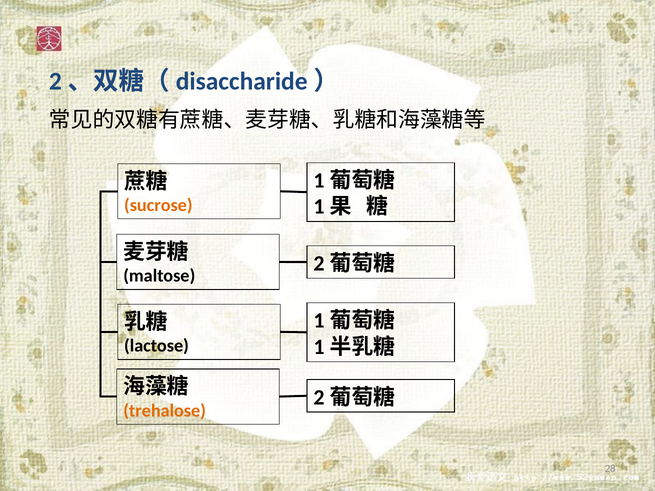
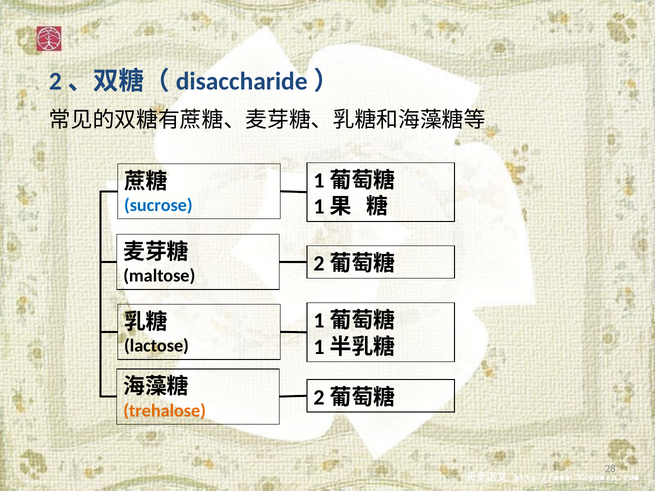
sucrose colour: orange -> blue (158, 205)
